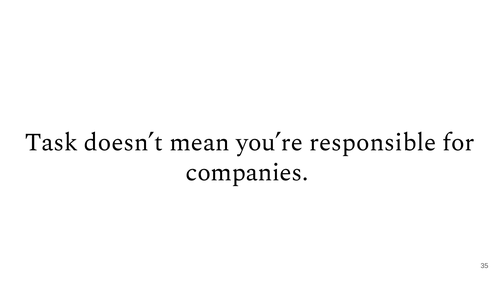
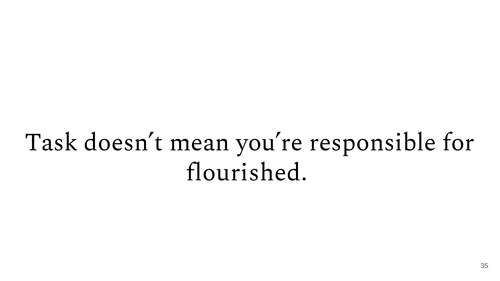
companies: companies -> flourished (247, 172)
